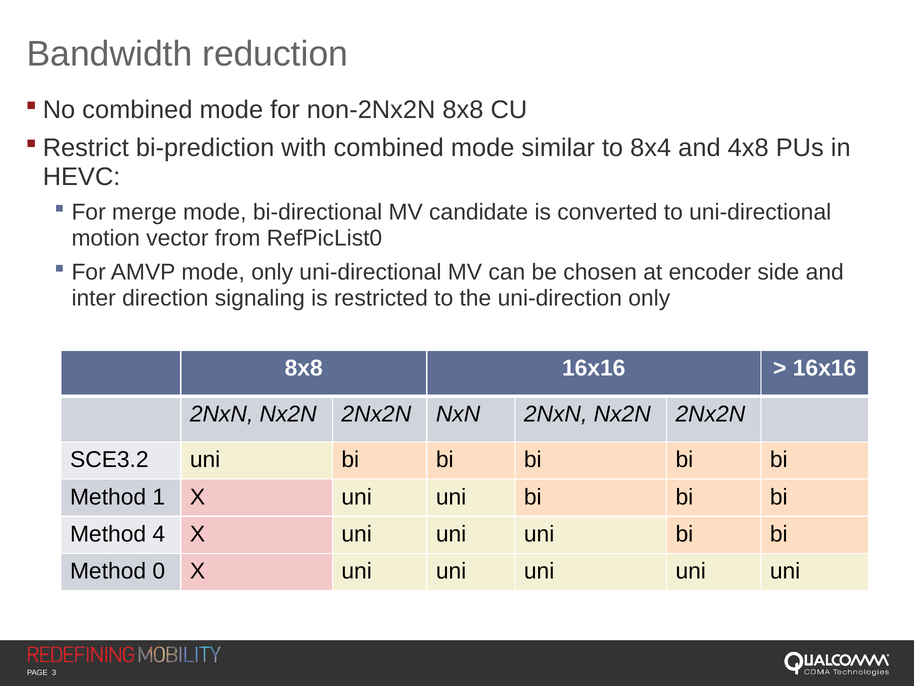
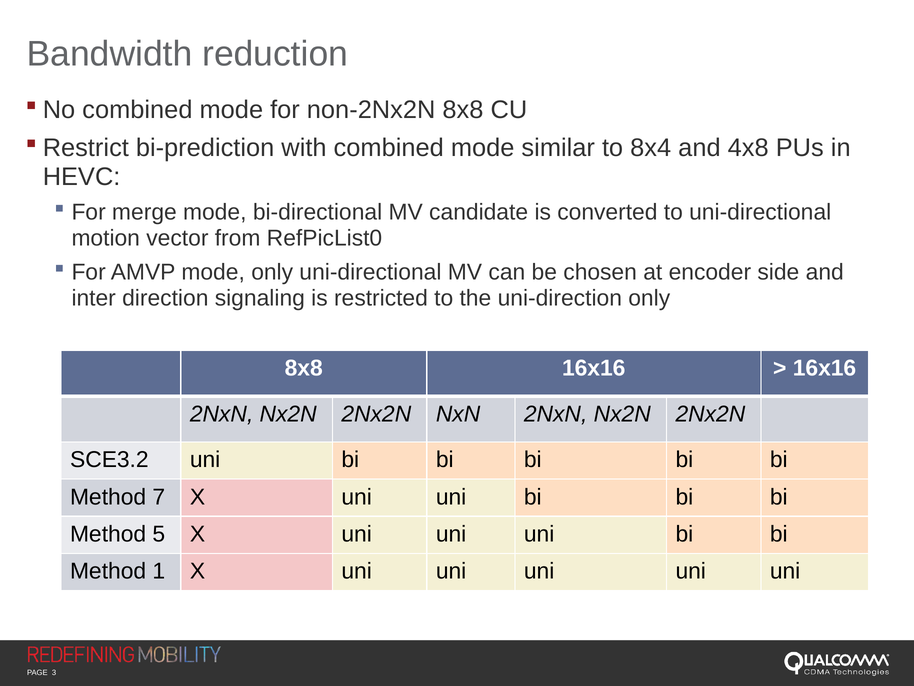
1: 1 -> 7 (159, 497)
4: 4 -> 5 (159, 534)
0: 0 -> 1 (159, 571)
